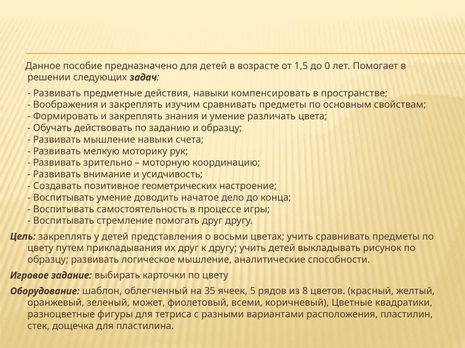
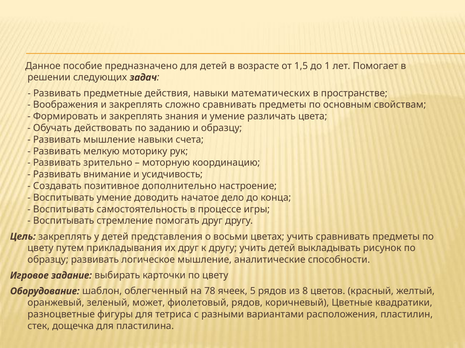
0: 0 -> 1 (327, 66)
компенсировать: компенсировать -> математических (271, 93)
изучим: изучим -> сложно (183, 105)
геометрических: геометрических -> дополнительно (179, 186)
35: 35 -> 78 (210, 292)
фиолетовый всеми: всеми -> рядов (247, 303)
